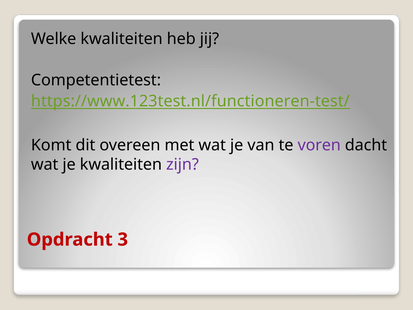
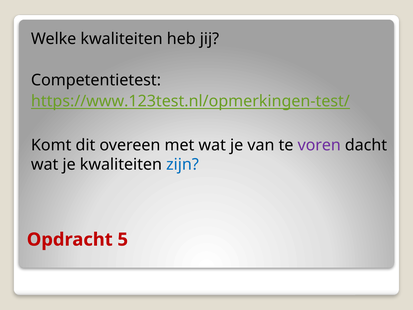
https://www.123test.nl/functioneren-test/: https://www.123test.nl/functioneren-test/ -> https://www.123test.nl/opmerkingen-test/ (190, 101)
zijn colour: purple -> blue (182, 164)
3: 3 -> 5 (123, 239)
